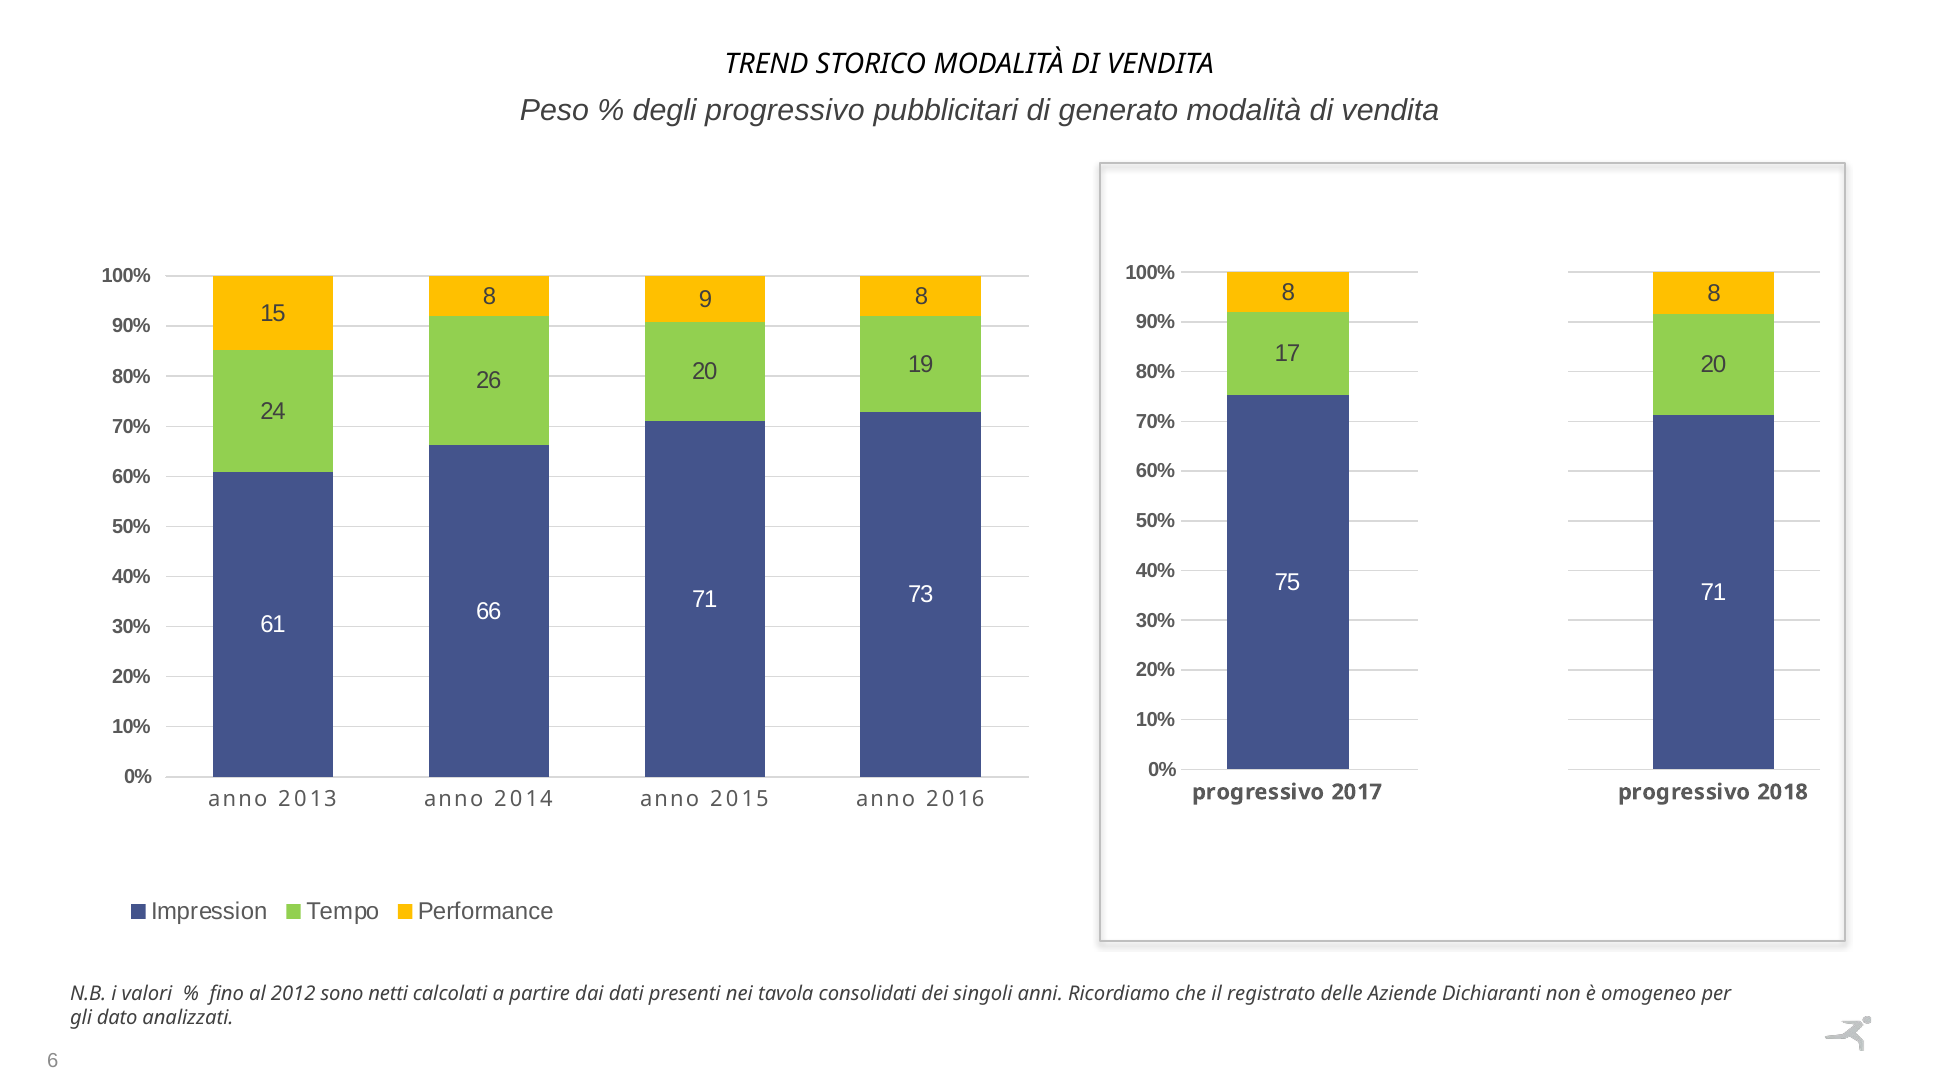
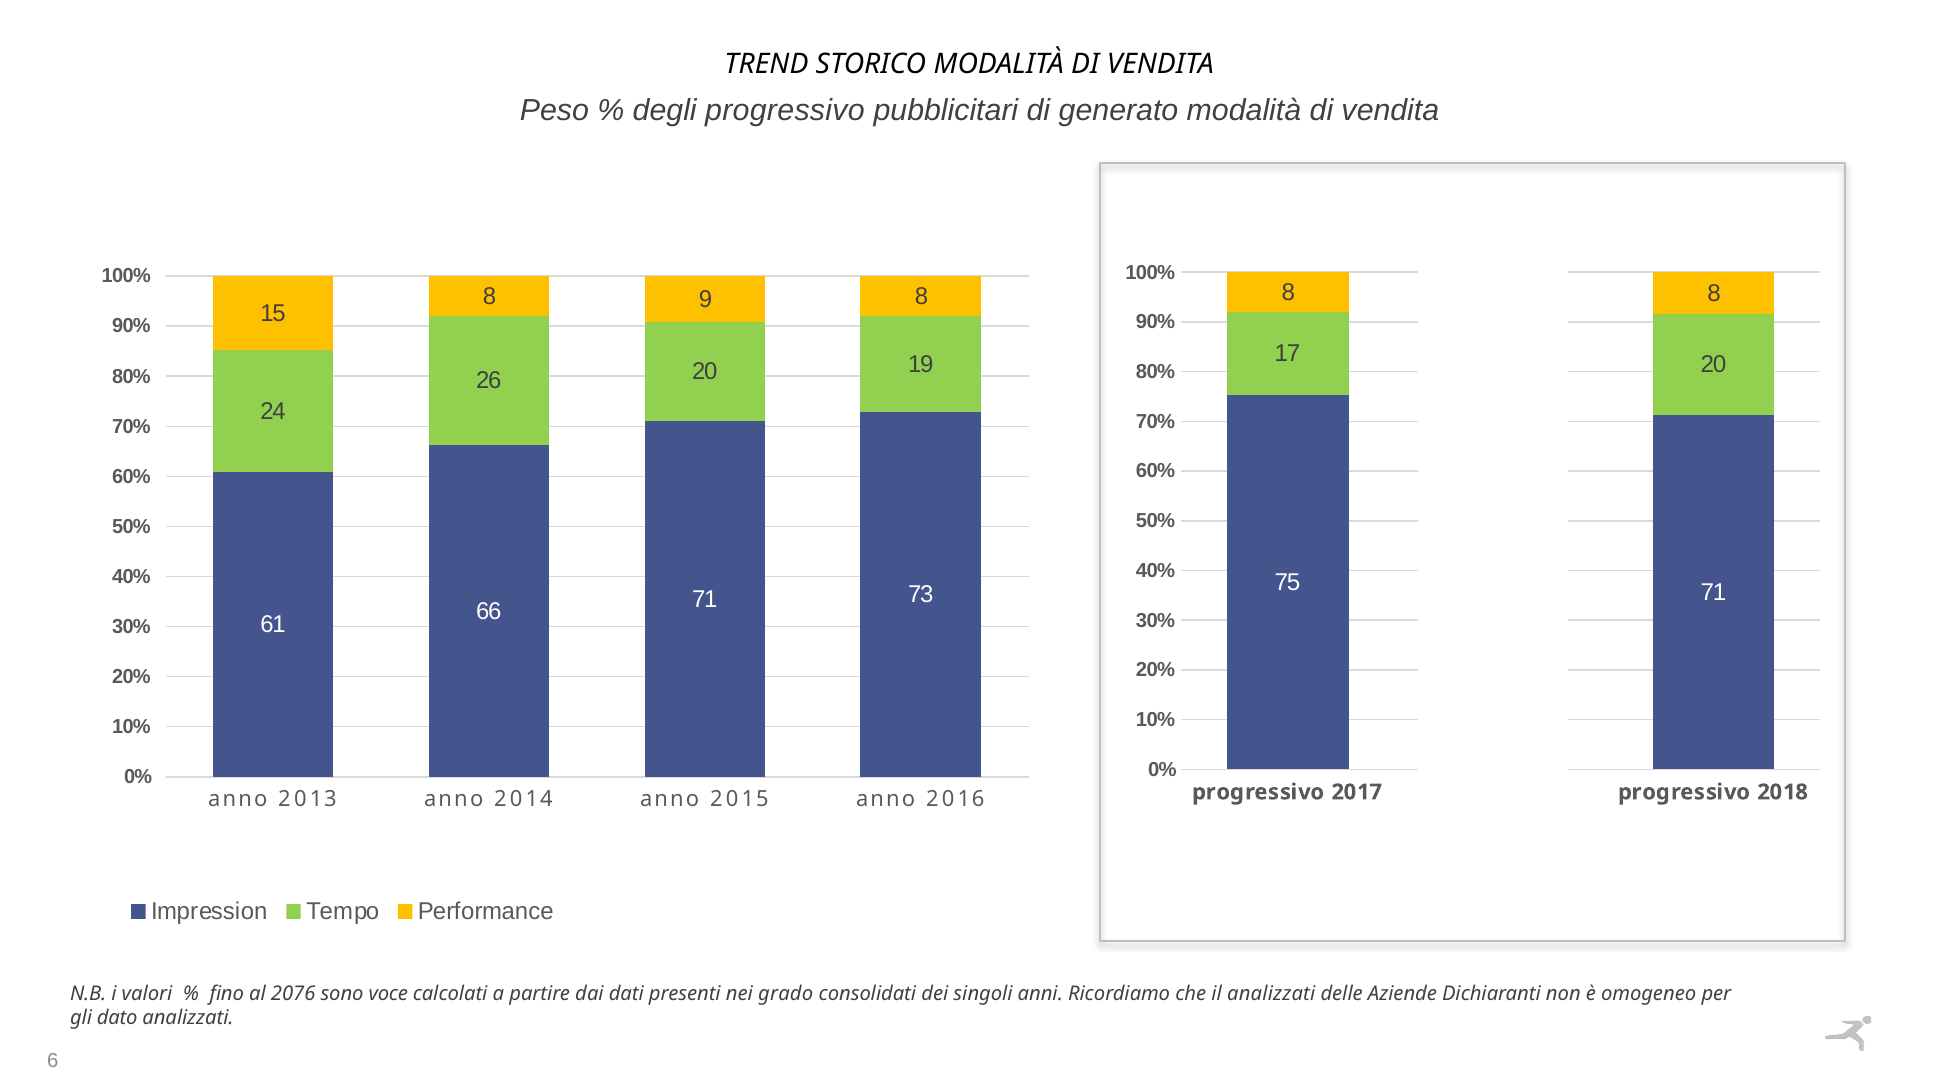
2012: 2012 -> 2076 (293, 994)
netti: netti -> voce (388, 994)
tavola: tavola -> grado (786, 994)
il registrato: registrato -> analizzati (1271, 994)
